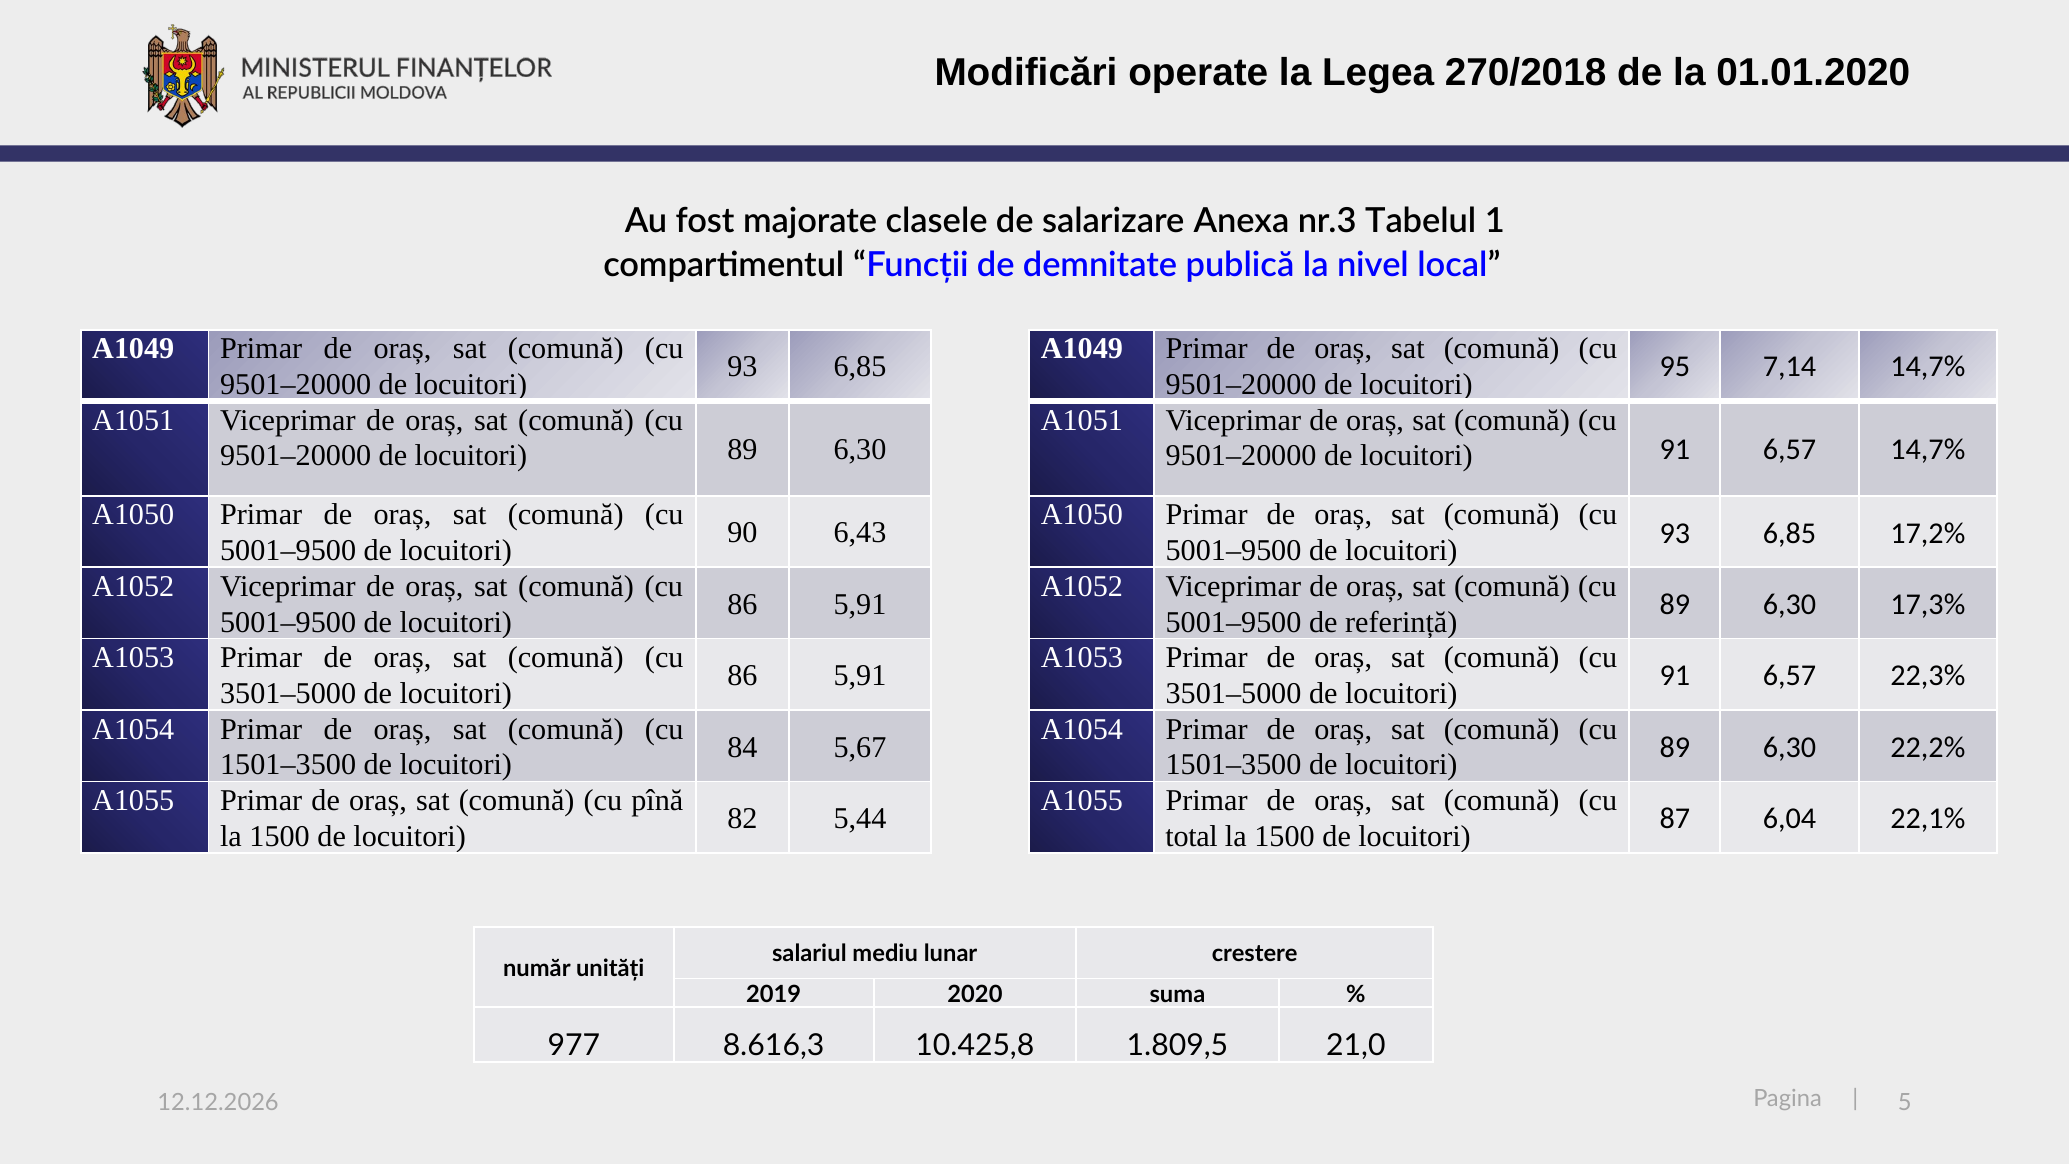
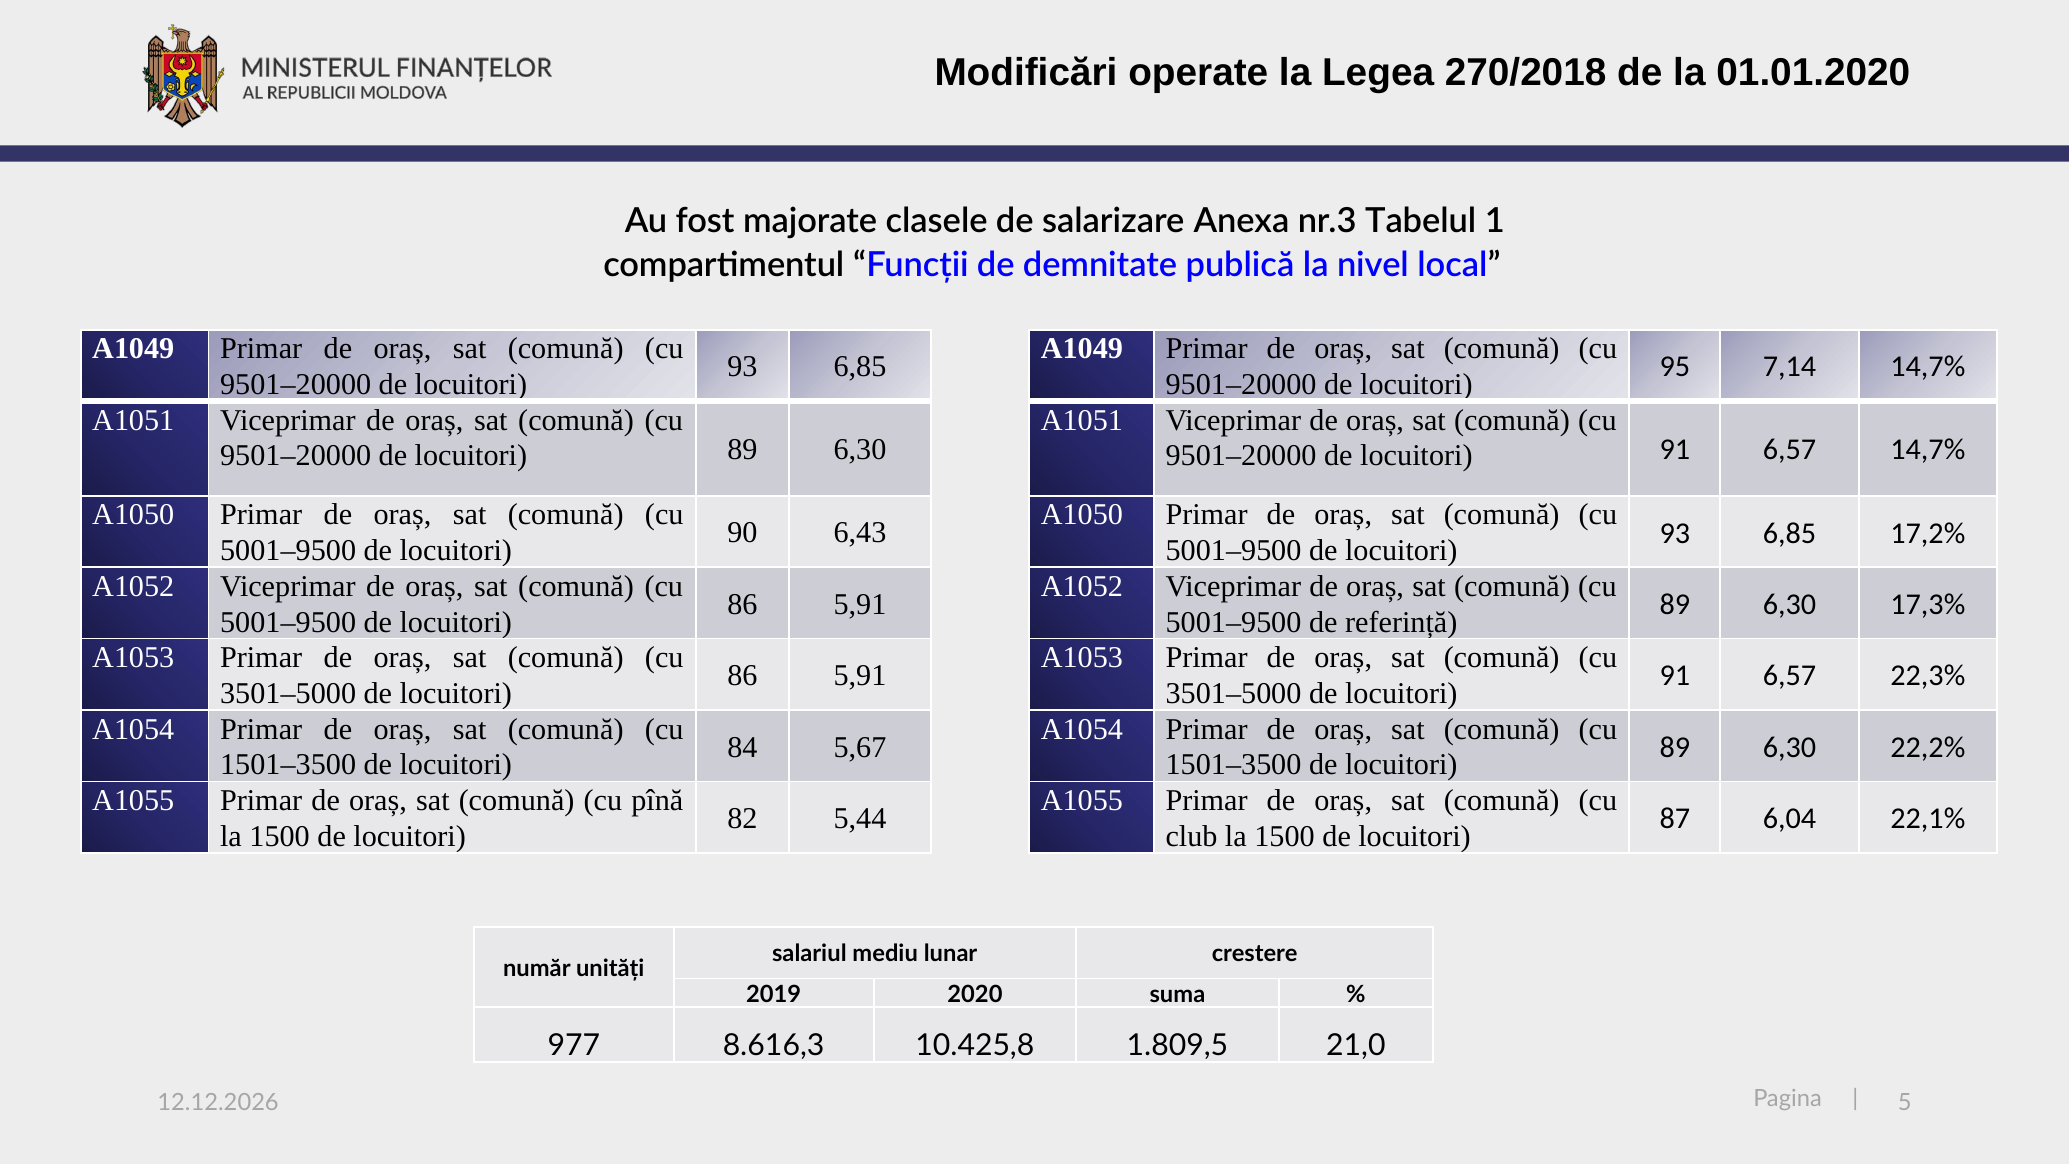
total: total -> club (1192, 836)
